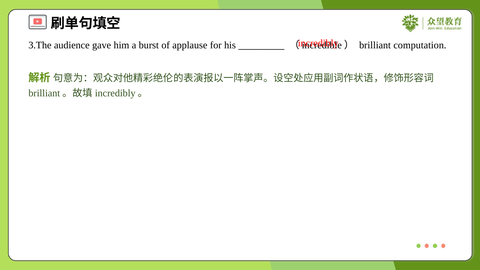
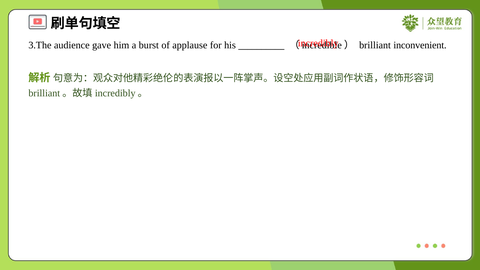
computation: computation -> inconvenient (420, 45)
